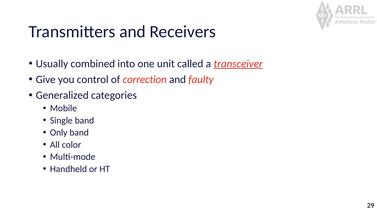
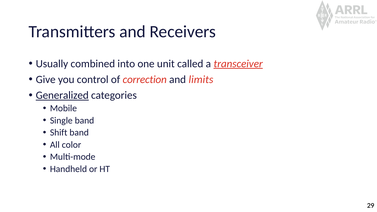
faulty: faulty -> limits (201, 80)
Generalized underline: none -> present (62, 95)
Only: Only -> Shift (59, 133)
